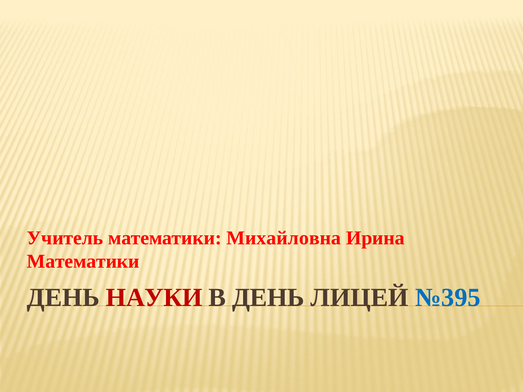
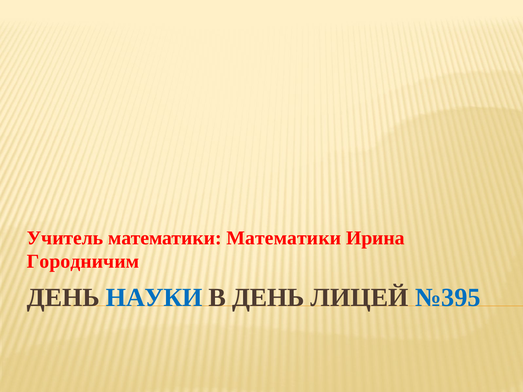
математики Михайловна: Михайловна -> Математики (284, 238)
Математики: Математики -> Городничим (83, 262)
НАУКИ colour: red -> blue (154, 298)
